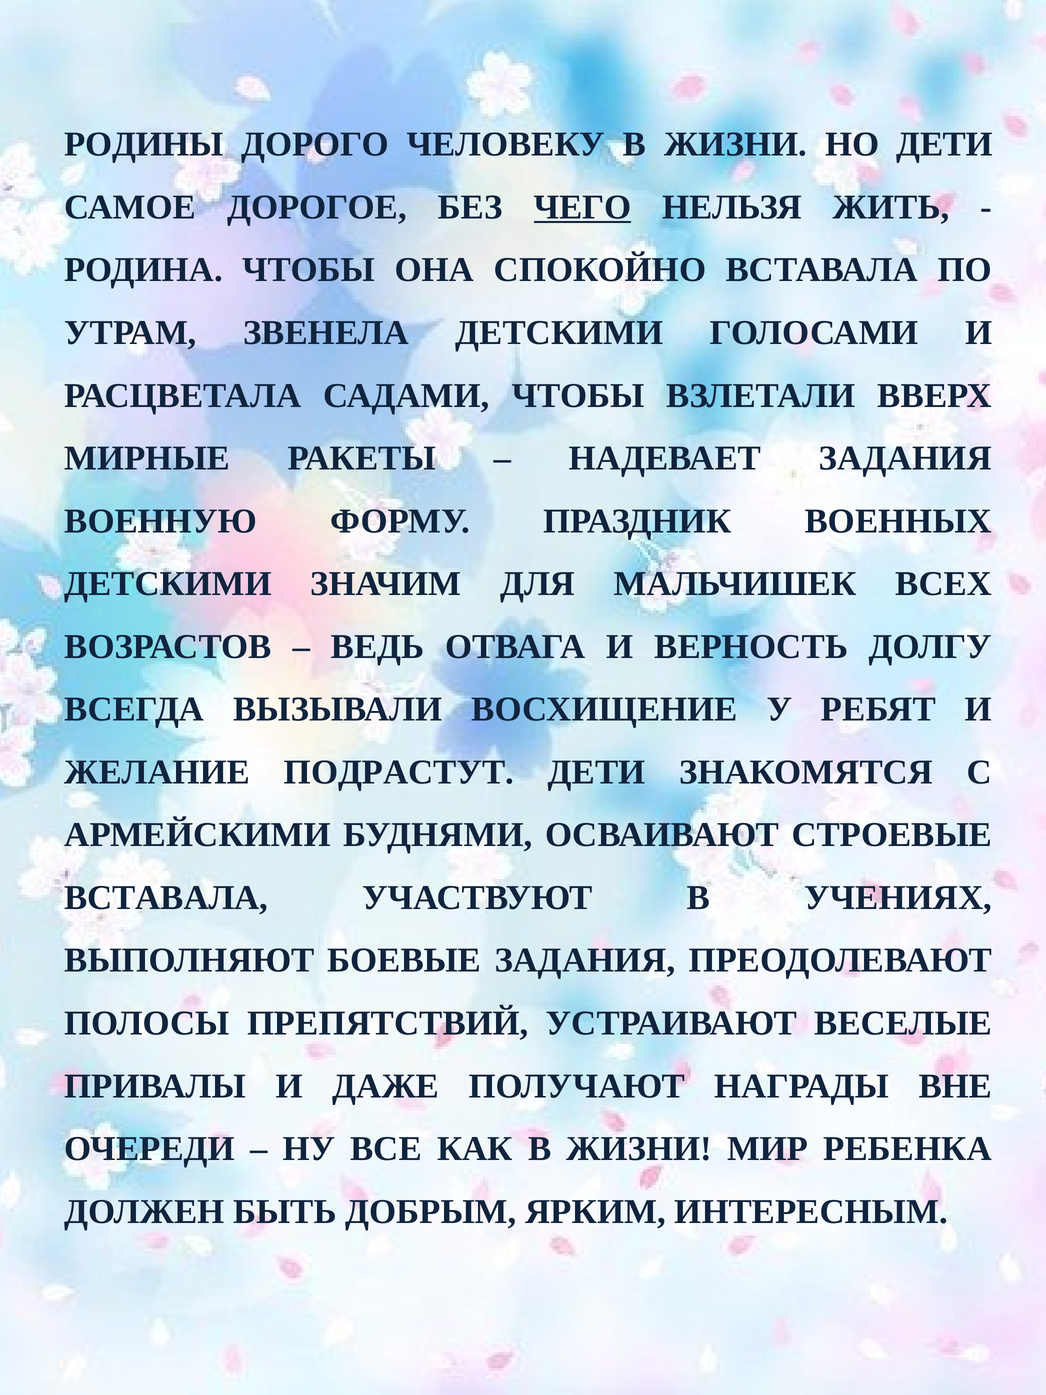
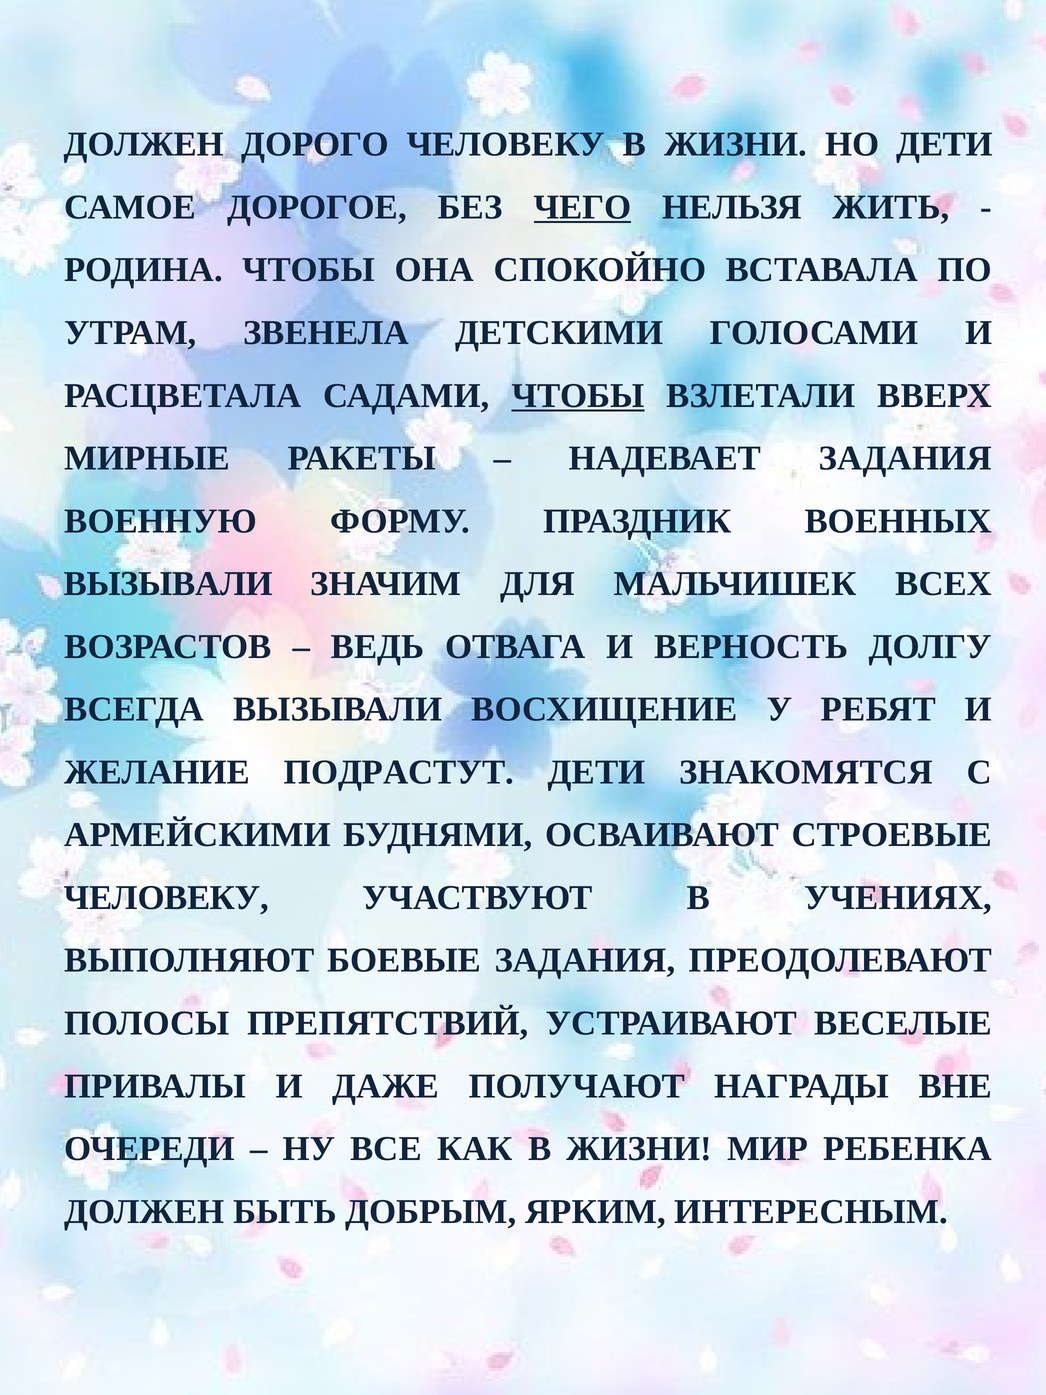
РОДИНЫ: РОДИНЫ -> ДОЛЖЕН (144, 144)
ЧТОБЫ underline: none -> present (578, 395)
ДЕТСКИМИ: ДЕТСКИМИ -> ВЫЗЫВАЛИ (168, 584)
ВСТАВАЛА: ВСТАВАЛА -> ЧЕЛОВЕКУ (166, 897)
